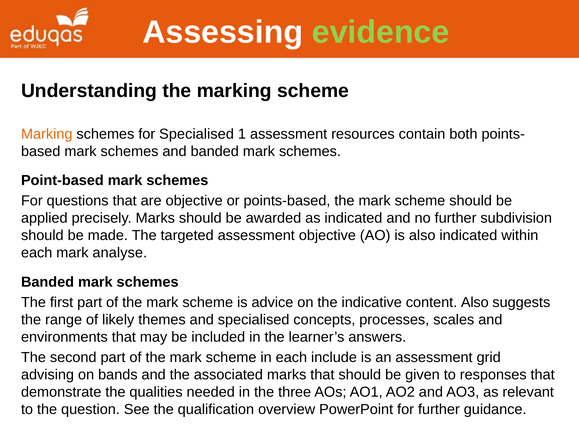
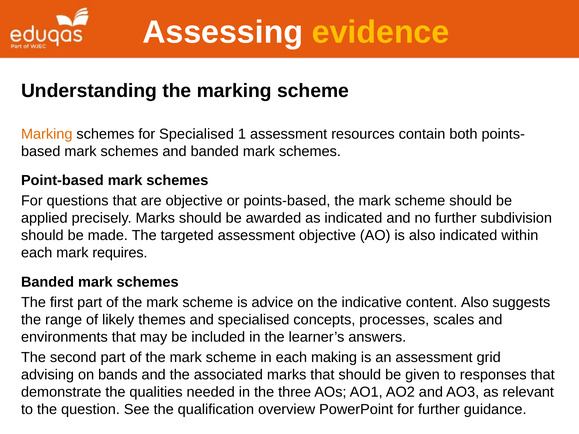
evidence colour: light green -> yellow (381, 32)
analyse: analyse -> requires (120, 253)
include: include -> making (334, 358)
